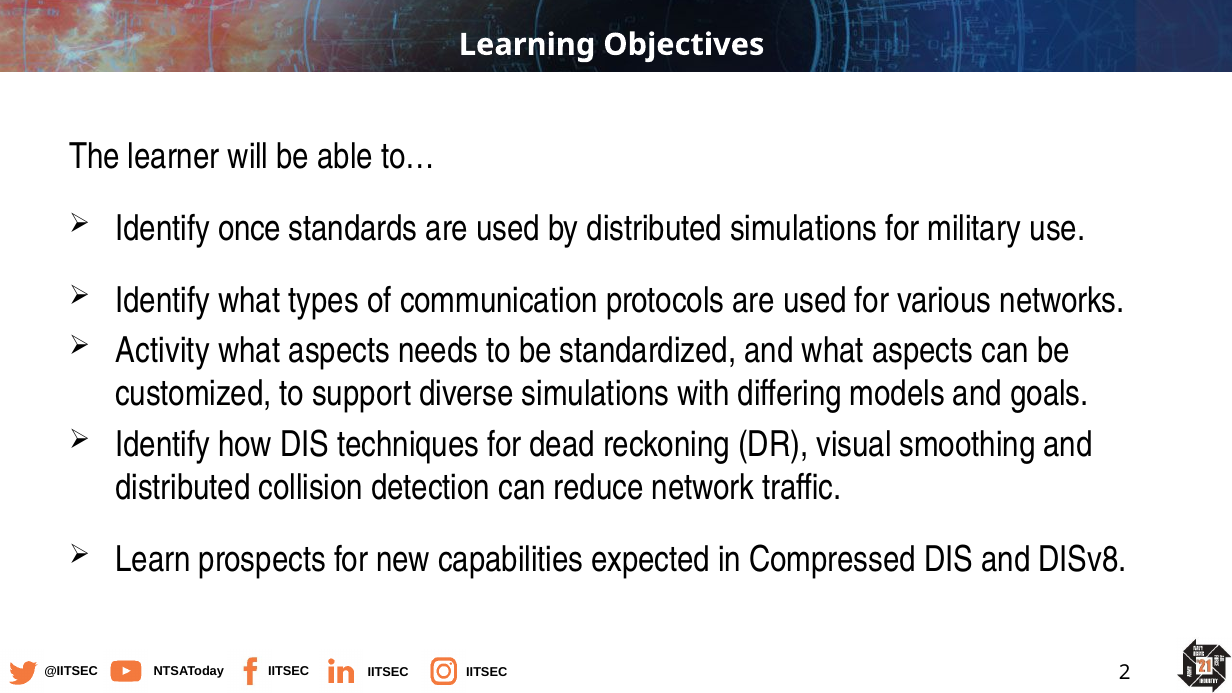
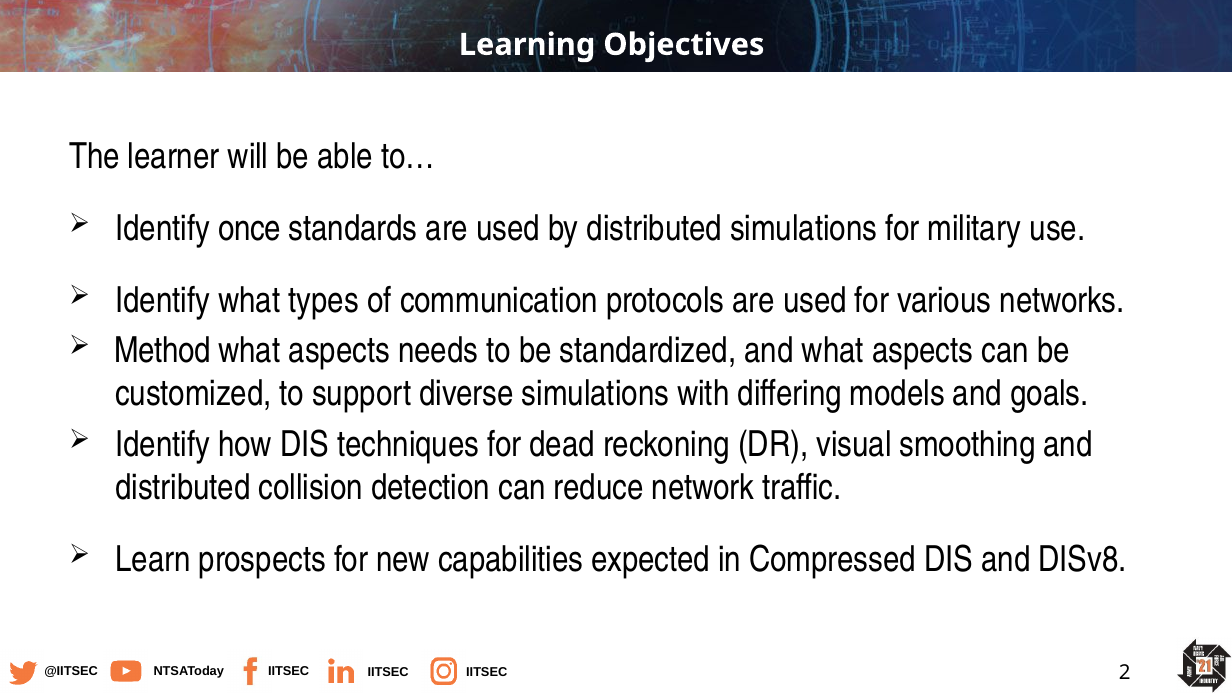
Activity: Activity -> Method (163, 351)
